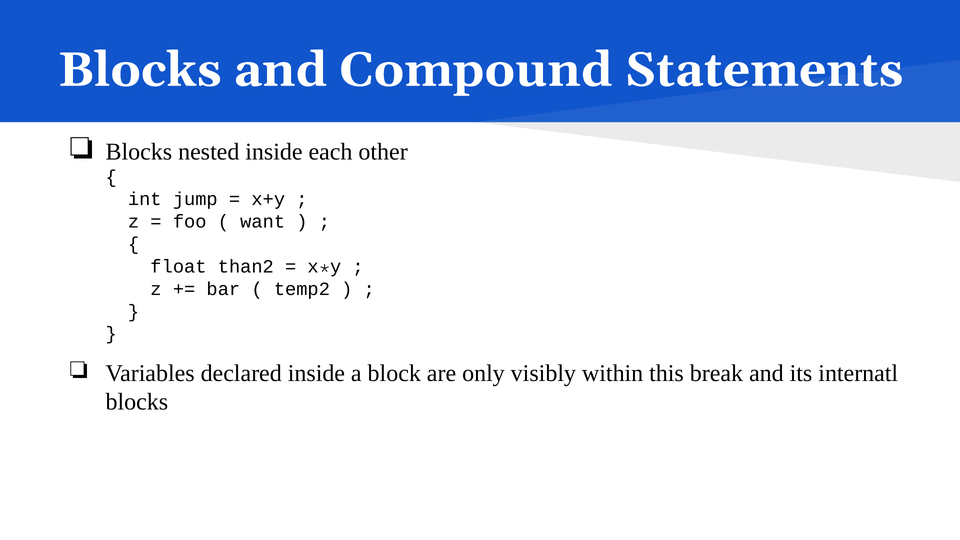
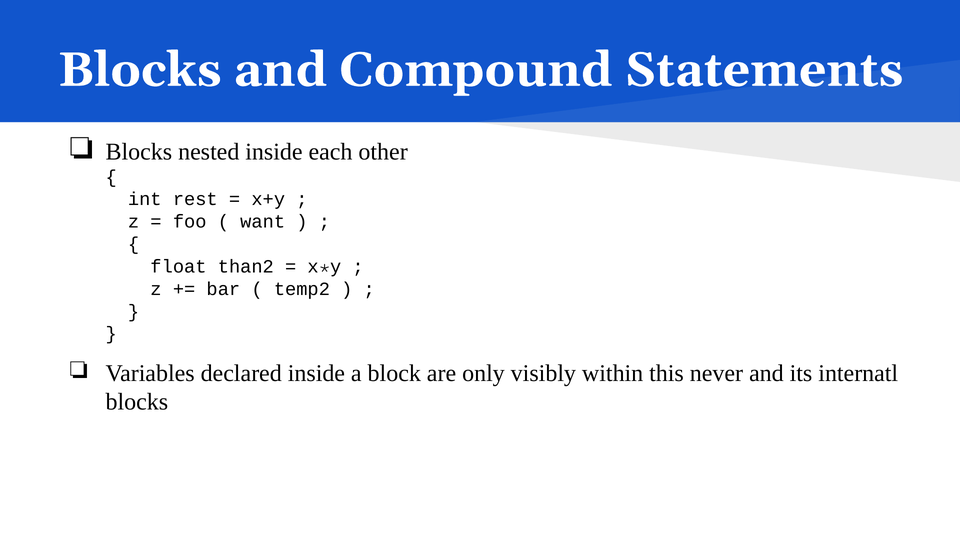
jump: jump -> rest (195, 199)
break: break -> never (716, 373)
